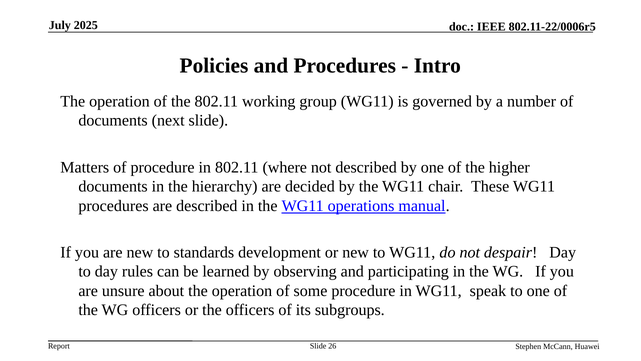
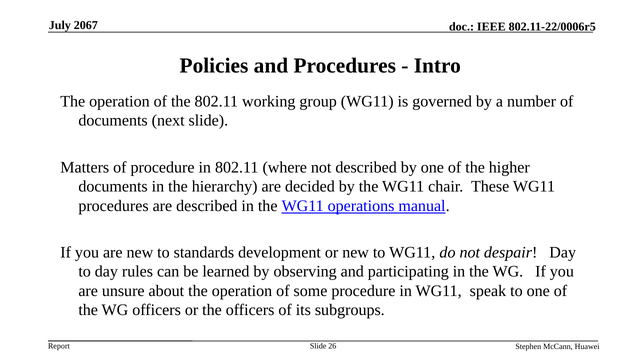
2025: 2025 -> 2067 (86, 25)
